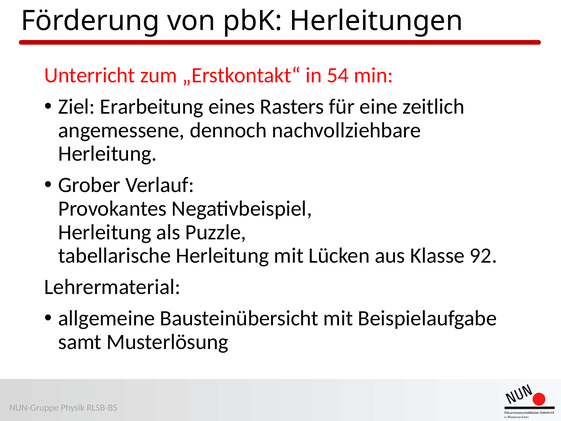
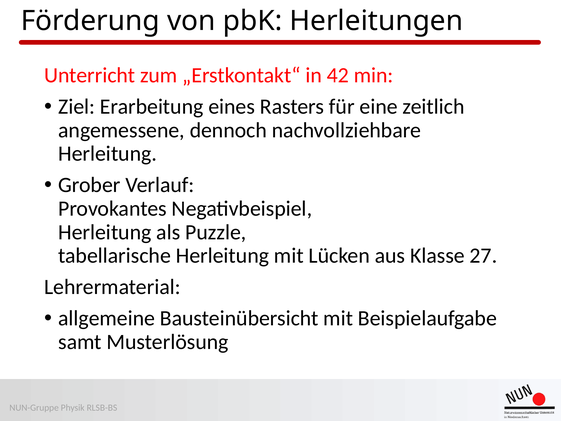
54: 54 -> 42 (338, 75)
92: 92 -> 27 (483, 256)
